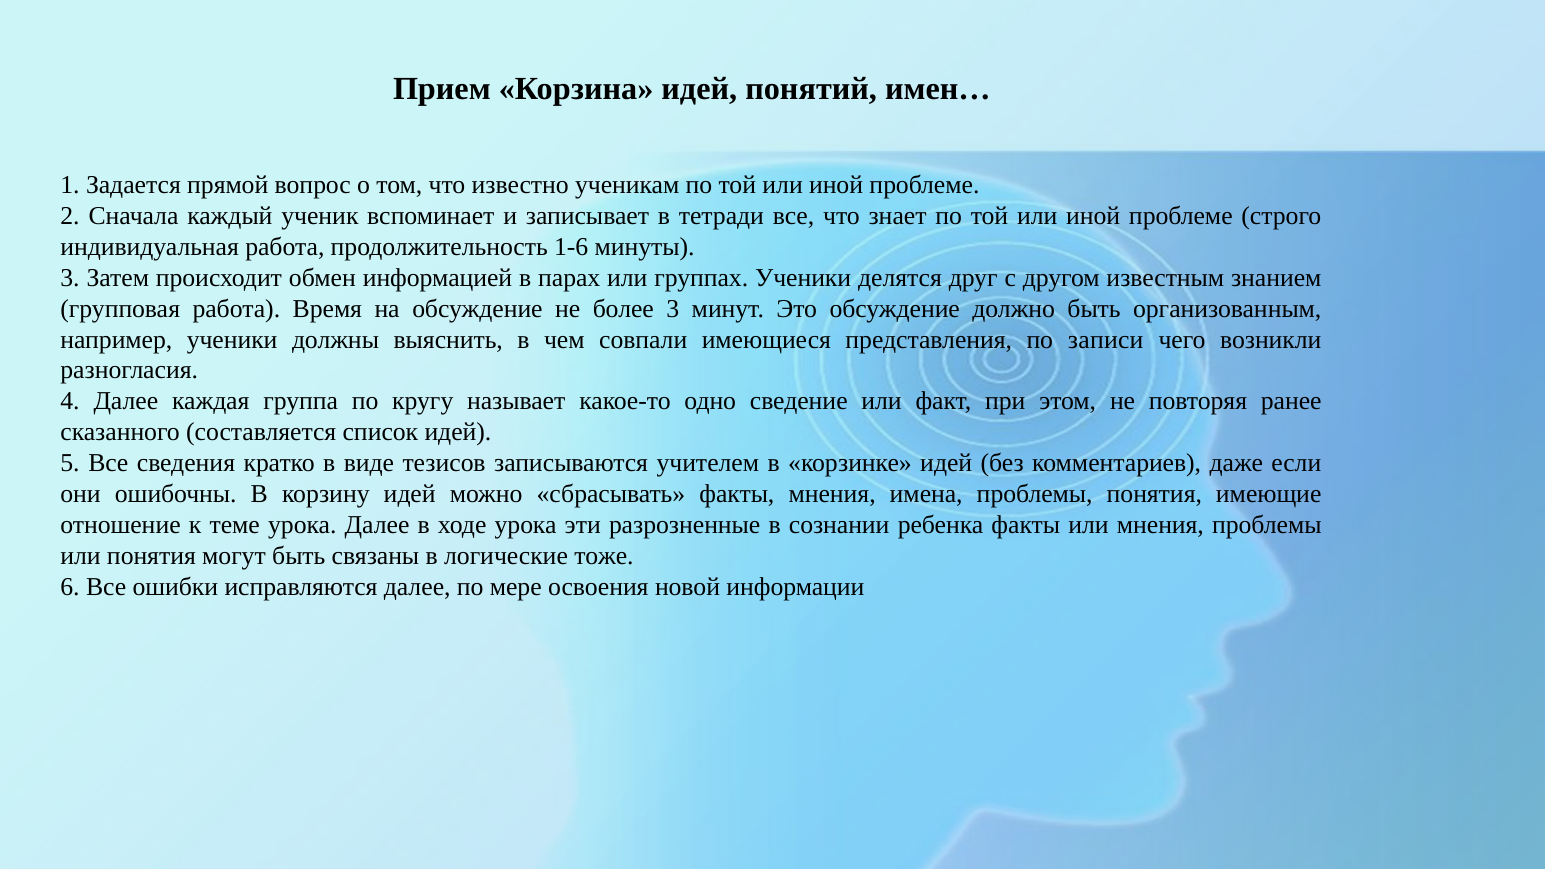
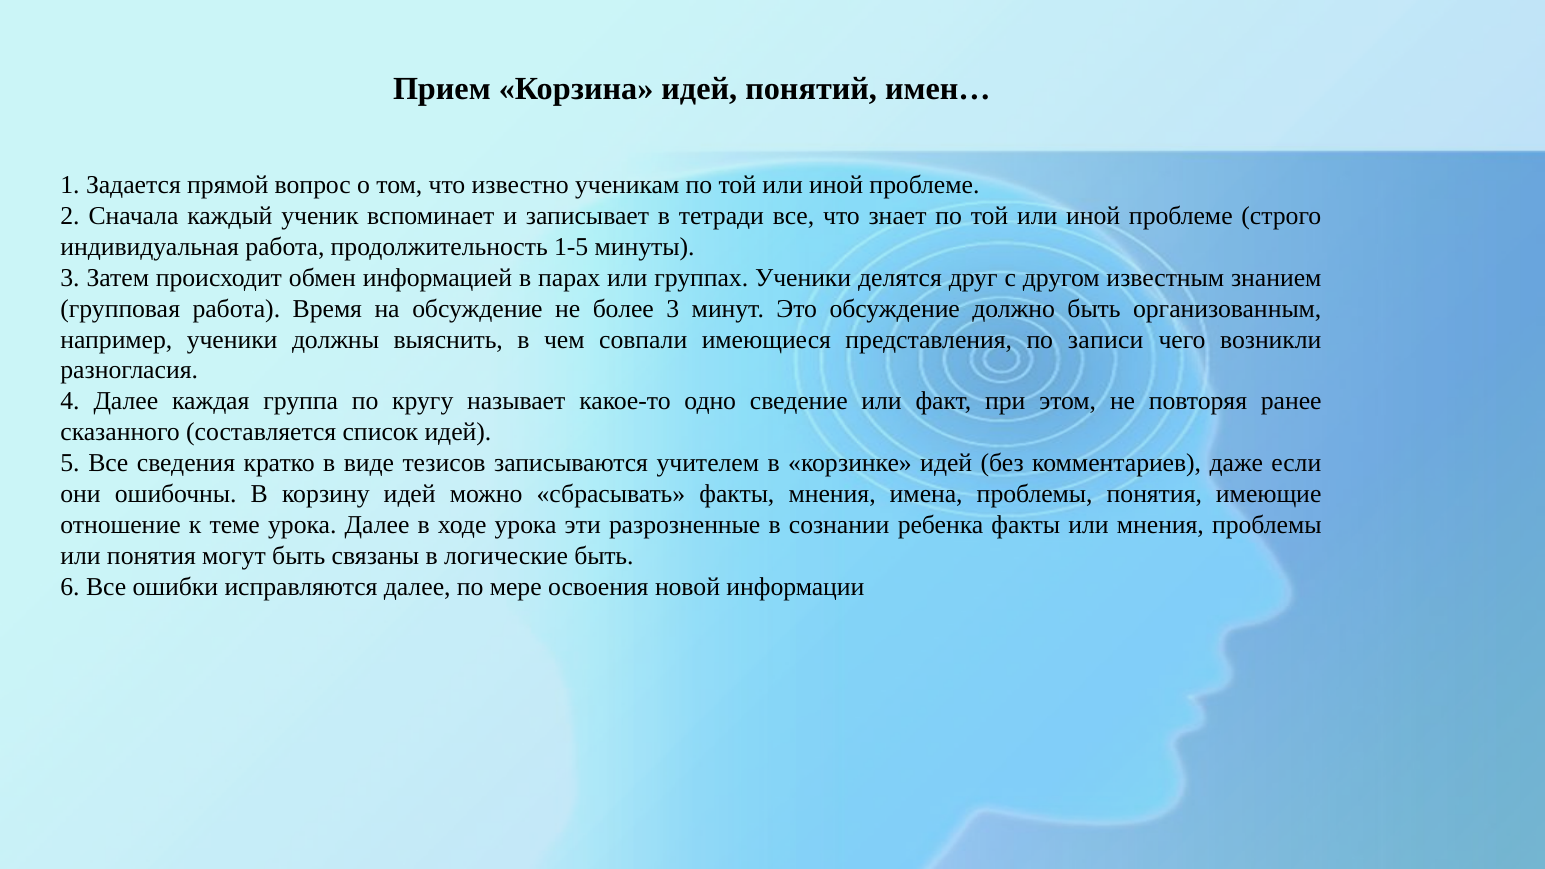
1-6: 1-6 -> 1-5 (571, 247)
логические тоже: тоже -> быть (604, 556)
